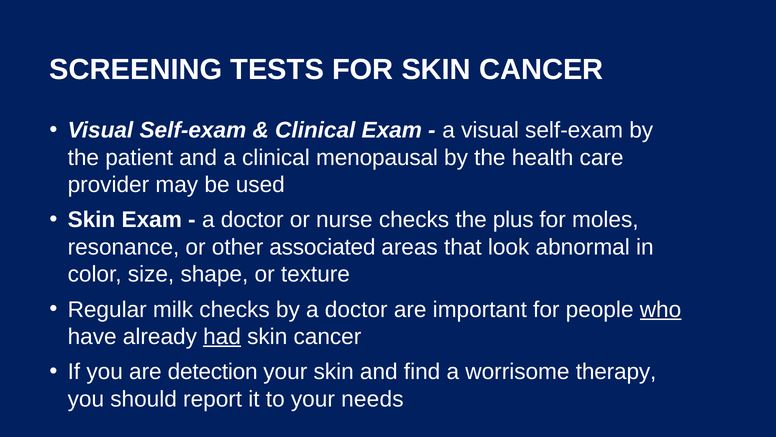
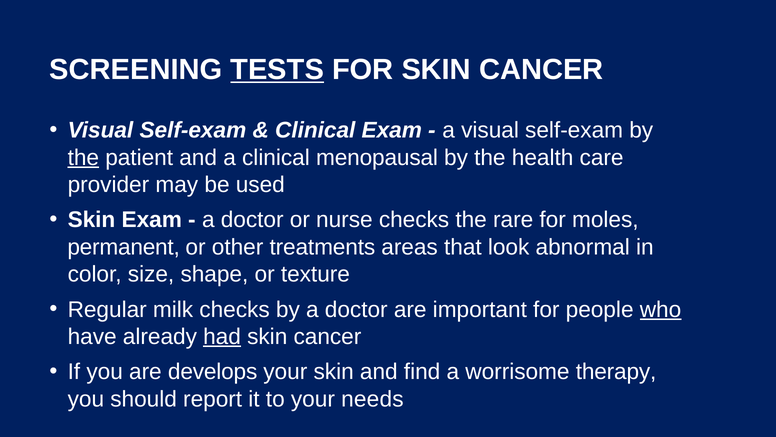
TESTS underline: none -> present (277, 70)
the underline: none -> present (83, 157)
plus: plus -> rare (513, 220)
resonance: resonance -> permanent (124, 247)
associated: associated -> treatments (322, 247)
detection: detection -> develops (213, 371)
